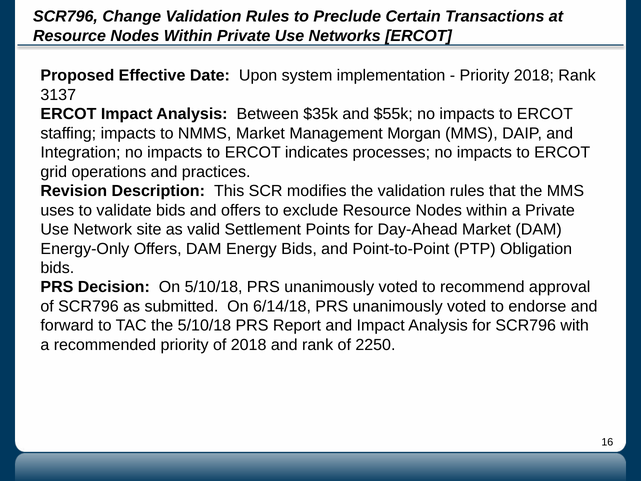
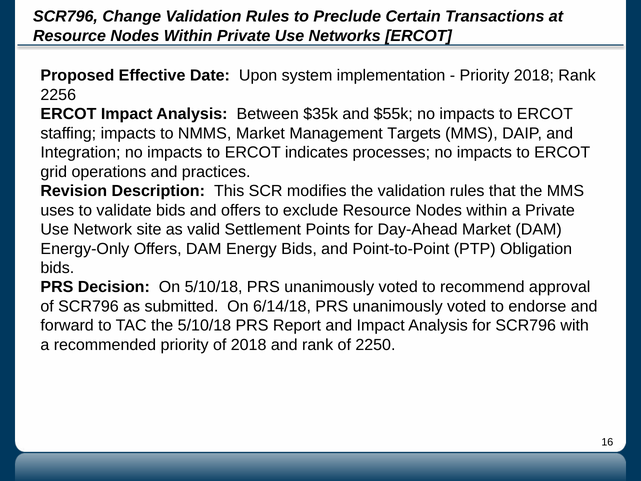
3137: 3137 -> 2256 (58, 95)
Morgan: Morgan -> Targets (414, 133)
